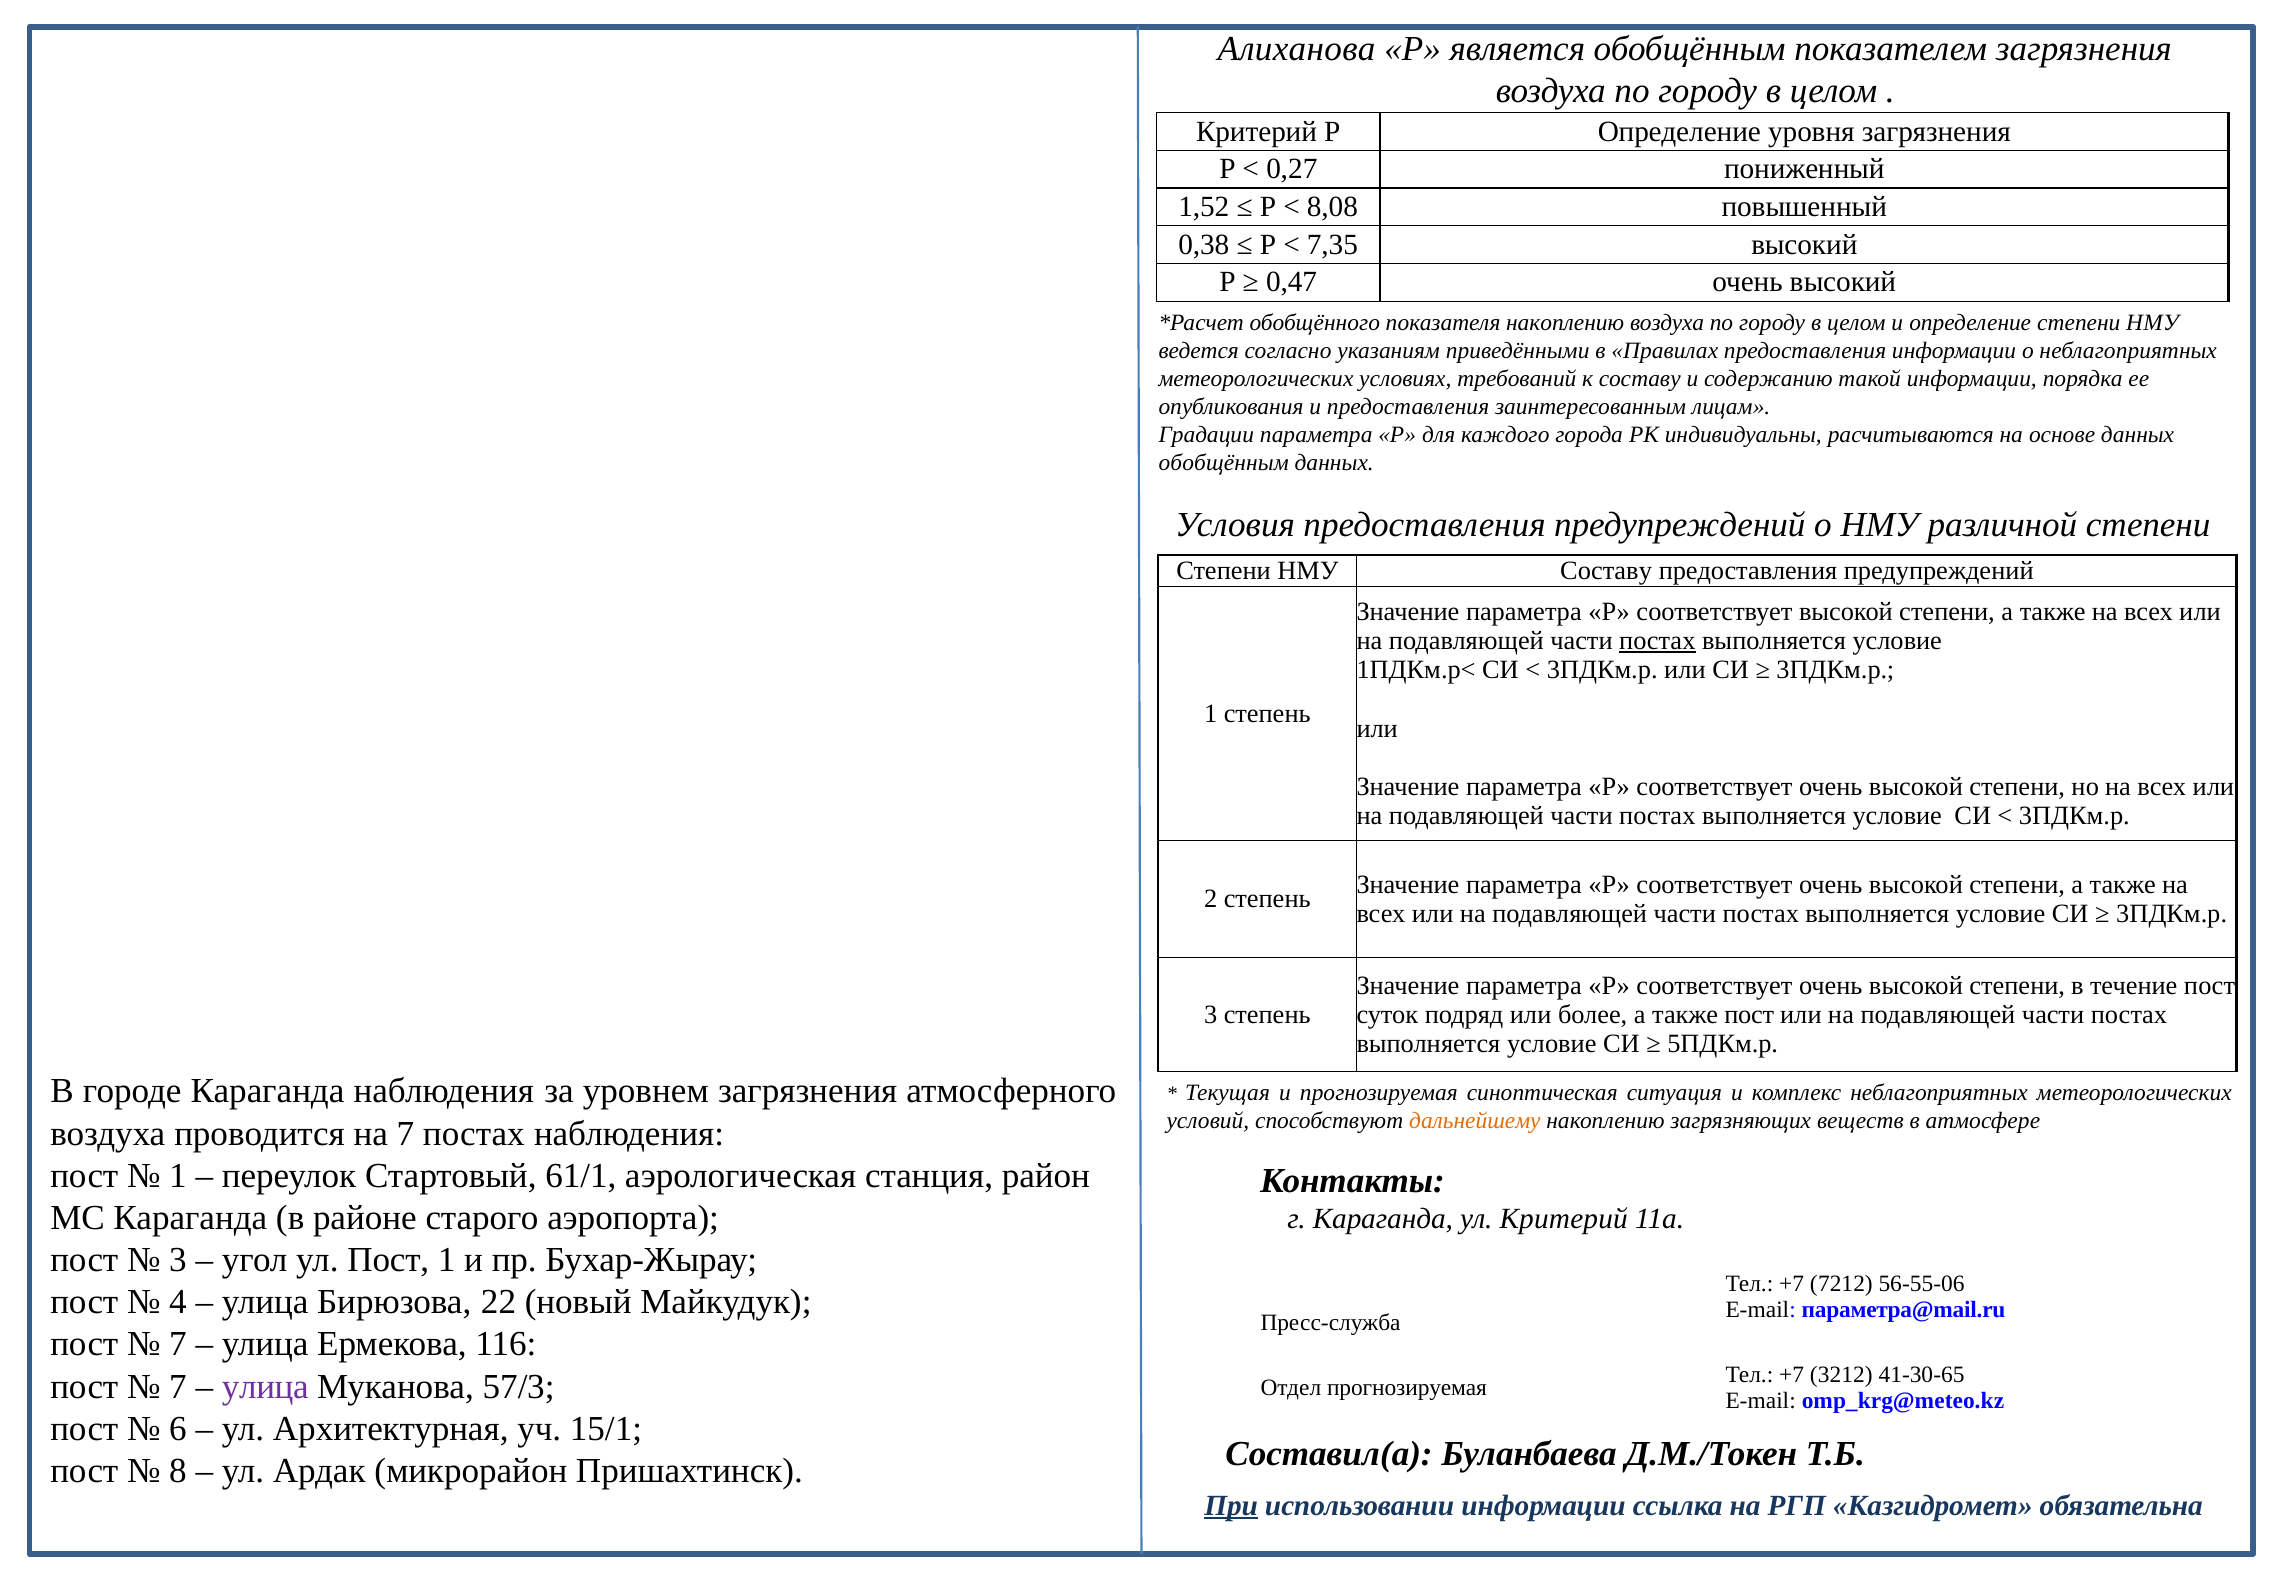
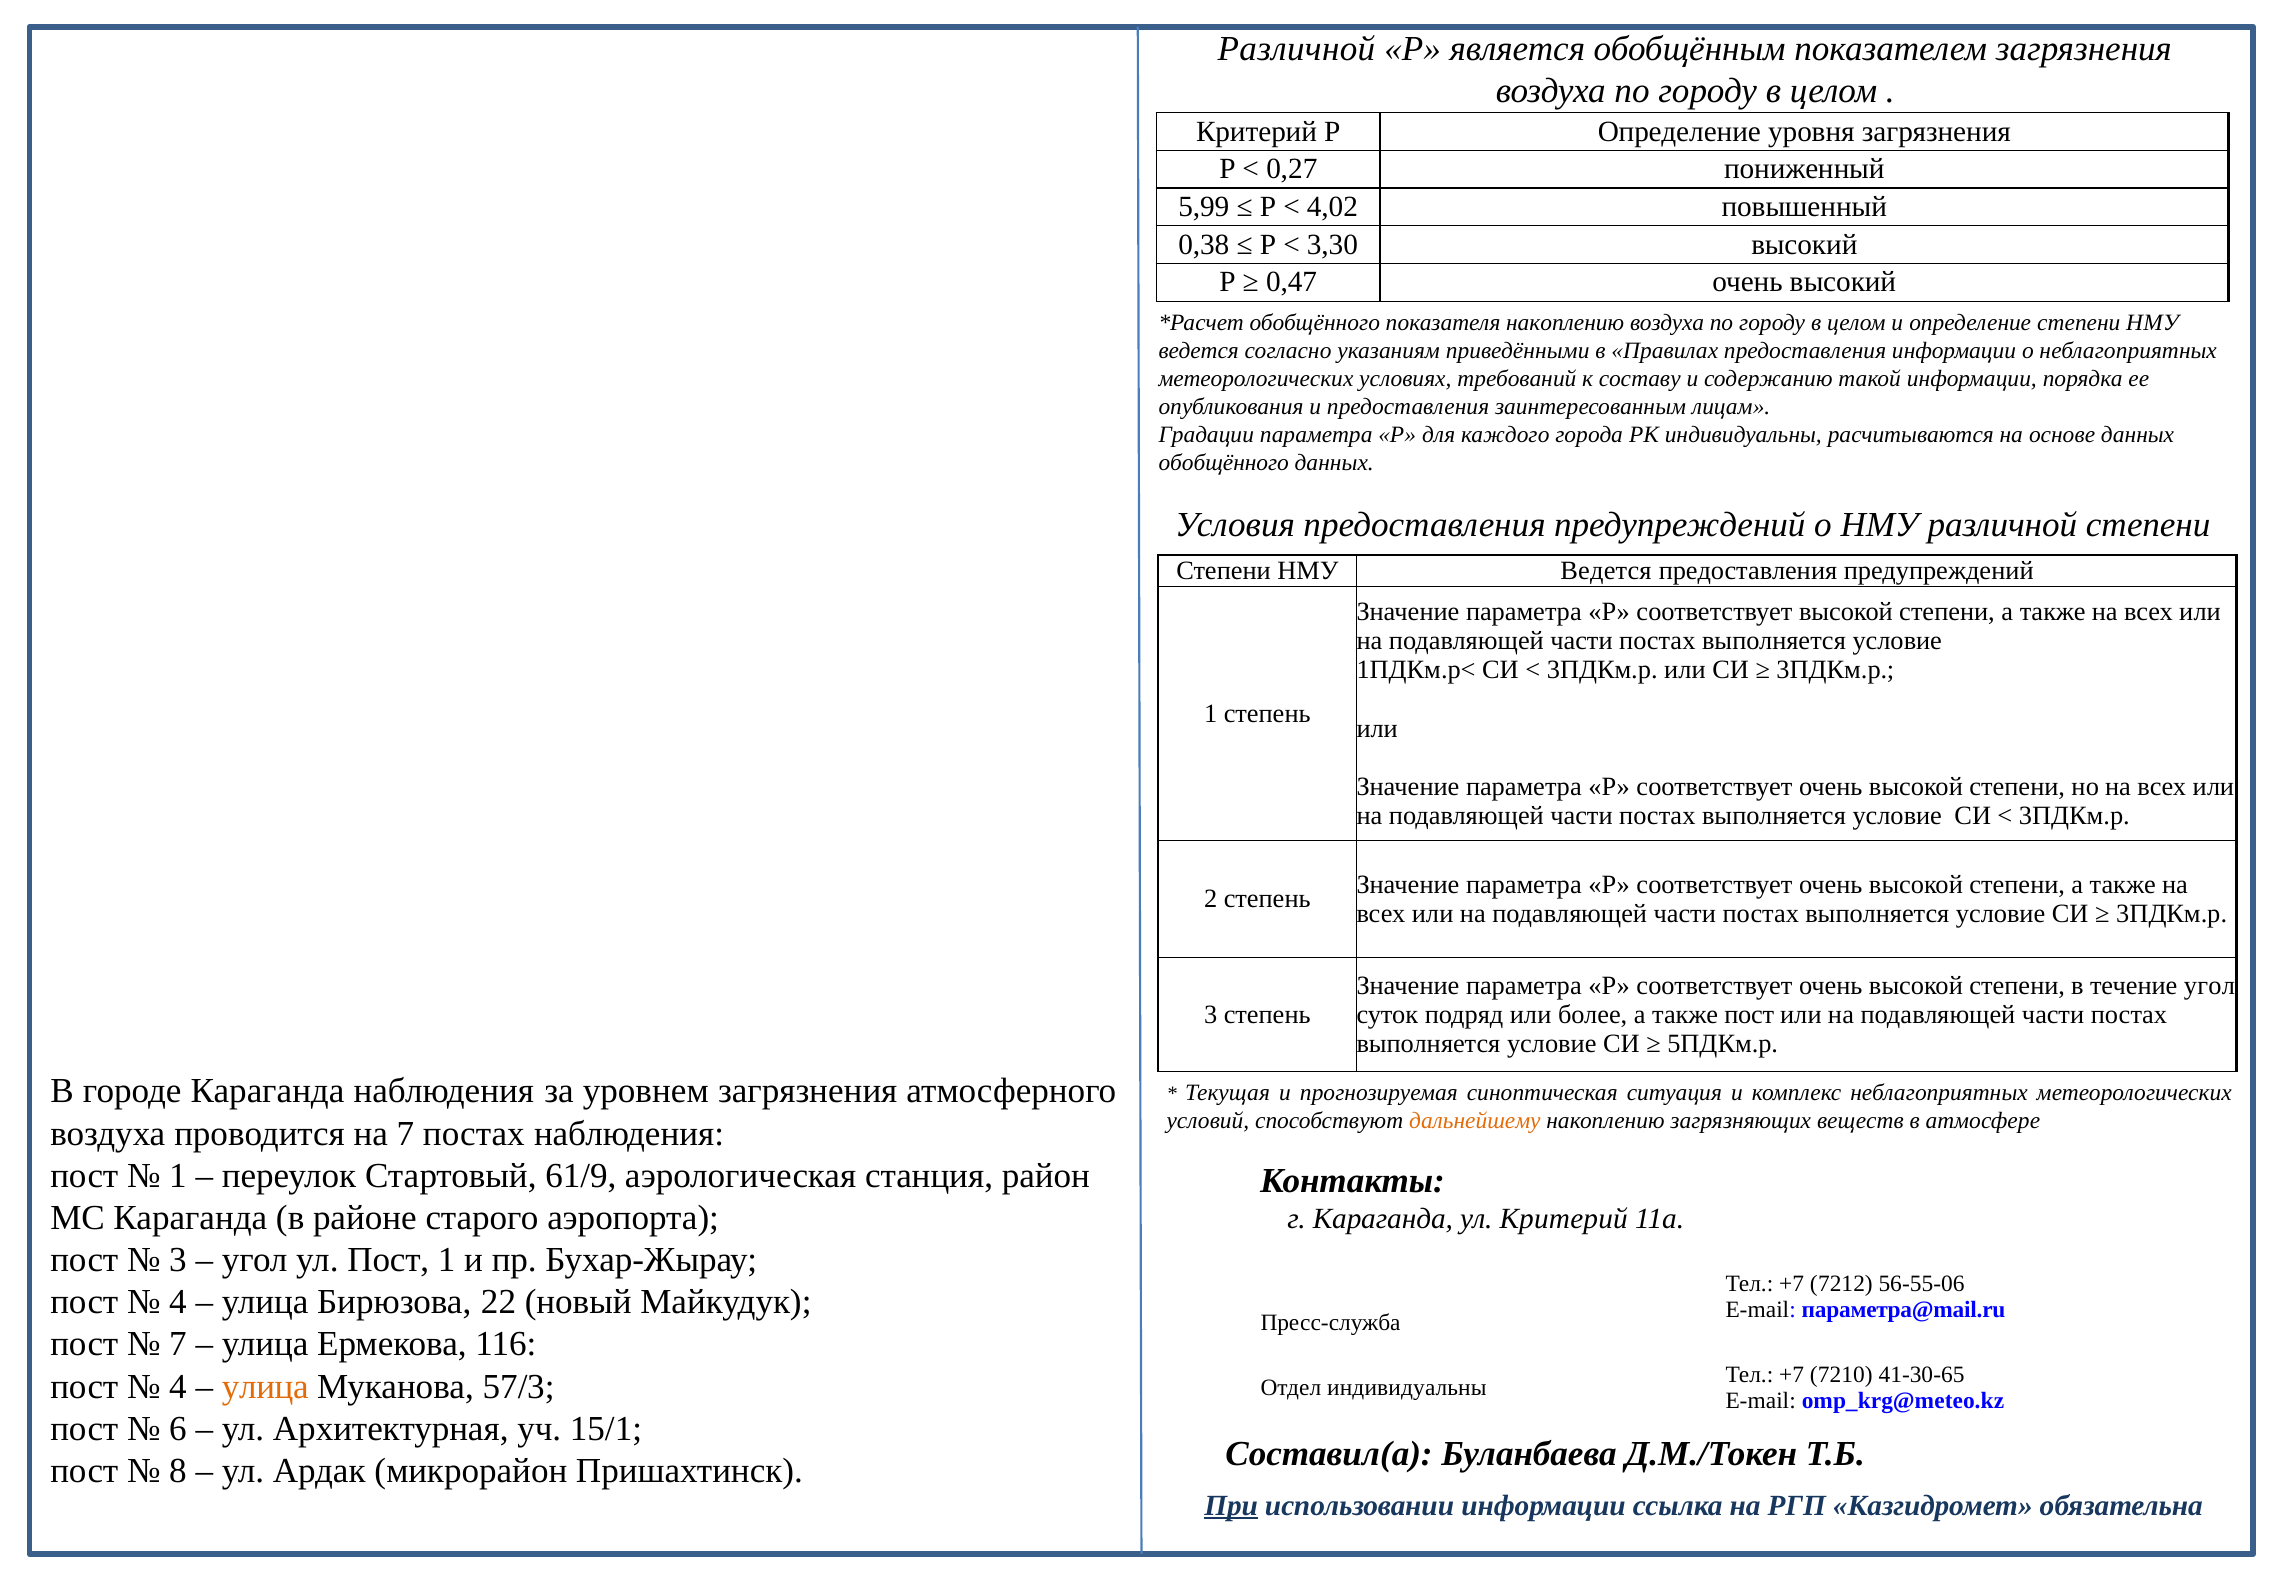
Алиханова: Алиханова -> Различной (1296, 48)
1,52: 1,52 -> 5,99 (1204, 207)
8,08: 8,08 -> 4,02 (1332, 207)
7,35: 7,35 -> 3,30 (1332, 244)
обобщённым: обобщённым -> обобщённого (1224, 463)
Составу: Составу -> Ведется (1606, 571)
постах underline: present -> none (1657, 641)
течение пост: пост -> угол (2210, 985)
61/1: 61/1 -> 61/9 (581, 1175)
3212: 3212 -> 7210 (1841, 1375)
7: 7 -> 4 (178, 1386)
улица colour: purple -> orange (265, 1386)
Отдел прогнозируемая: прогнозируемая -> индивидуальны (1407, 1388)
